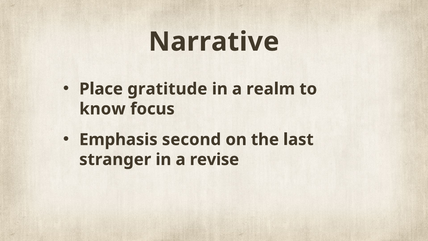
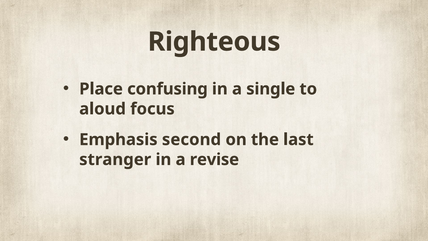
Narrative: Narrative -> Righteous (214, 42)
gratitude: gratitude -> confusing (167, 89)
realm: realm -> single (271, 89)
know: know -> aloud (103, 109)
